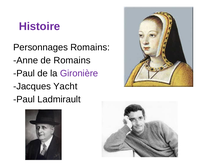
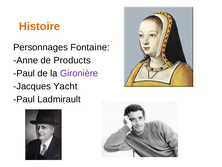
Histoire colour: purple -> orange (40, 26)
Personnages Romains: Romains -> Fontaine (90, 47)
de Romains: Romains -> Products (72, 60)
